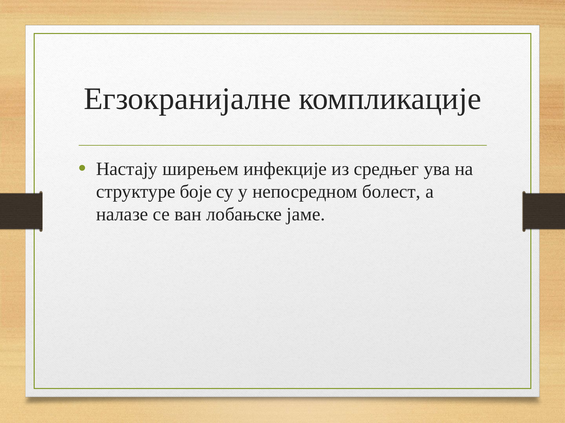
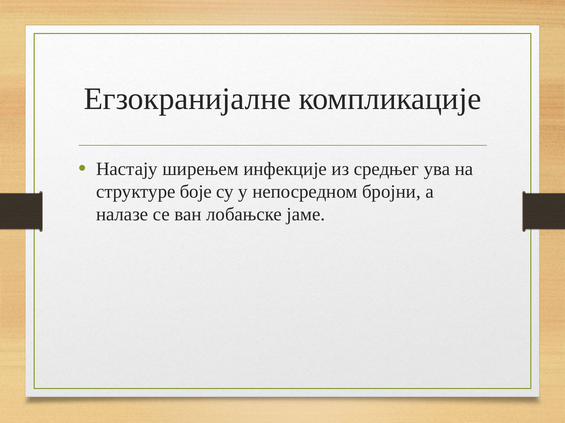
болест: болест -> бројни (391, 192)
